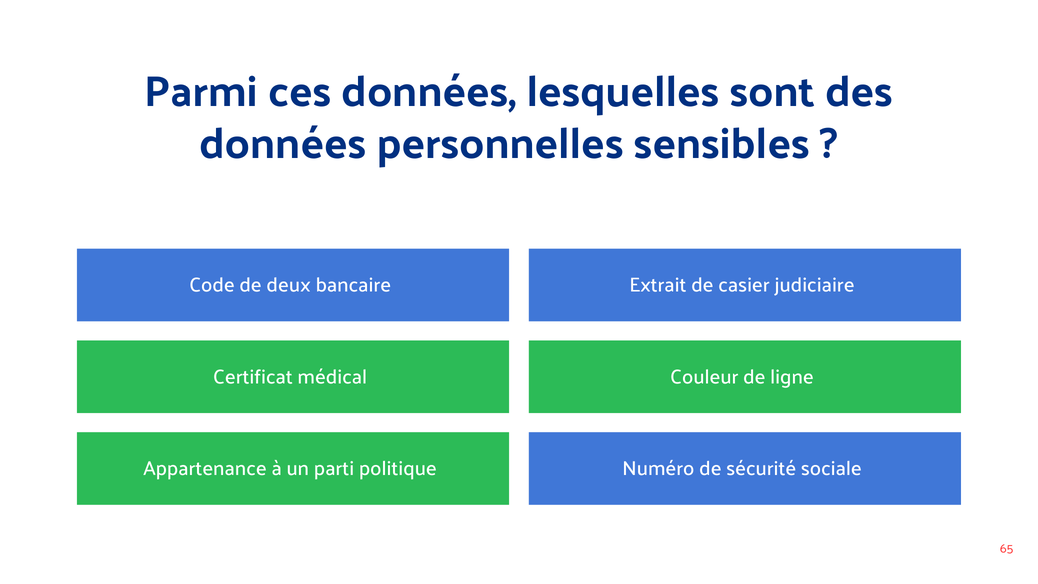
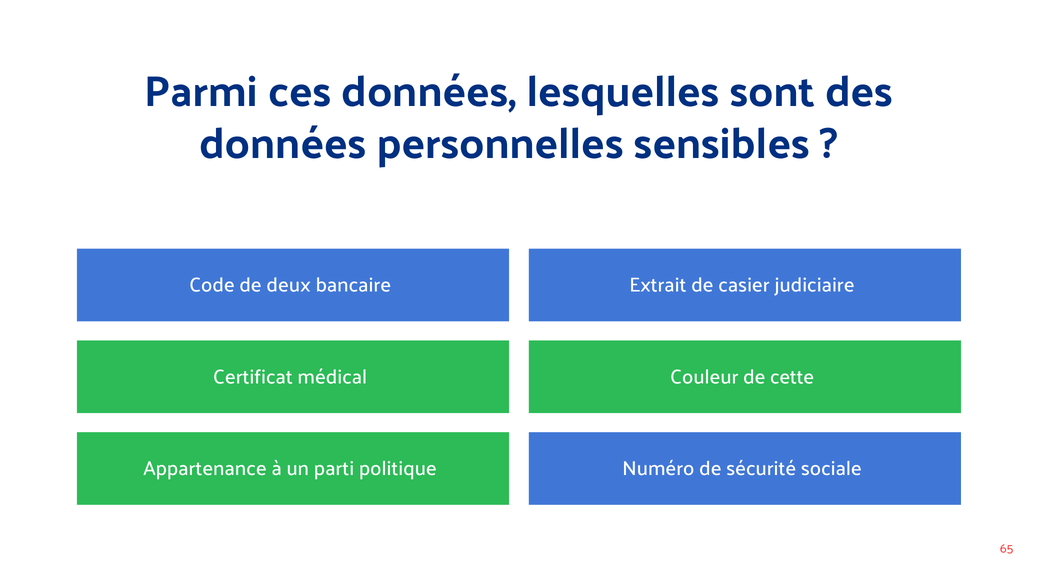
ligne: ligne -> cette (792, 377)
